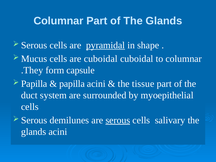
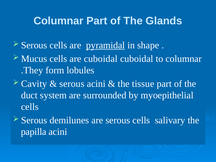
capsule: capsule -> lobules (80, 70)
Papilla: Papilla -> Cavity (34, 84)
papilla: papilla -> serous (72, 84)
serous underline: present -> none (118, 120)
glands: glands -> papilla (34, 132)
